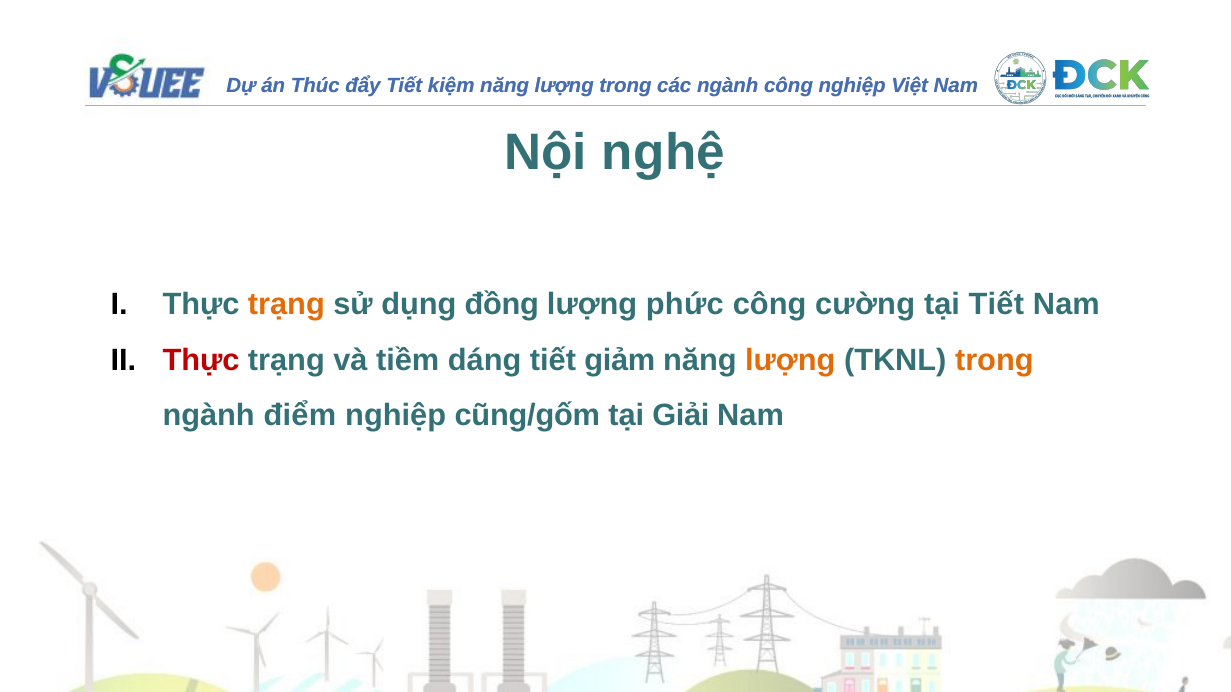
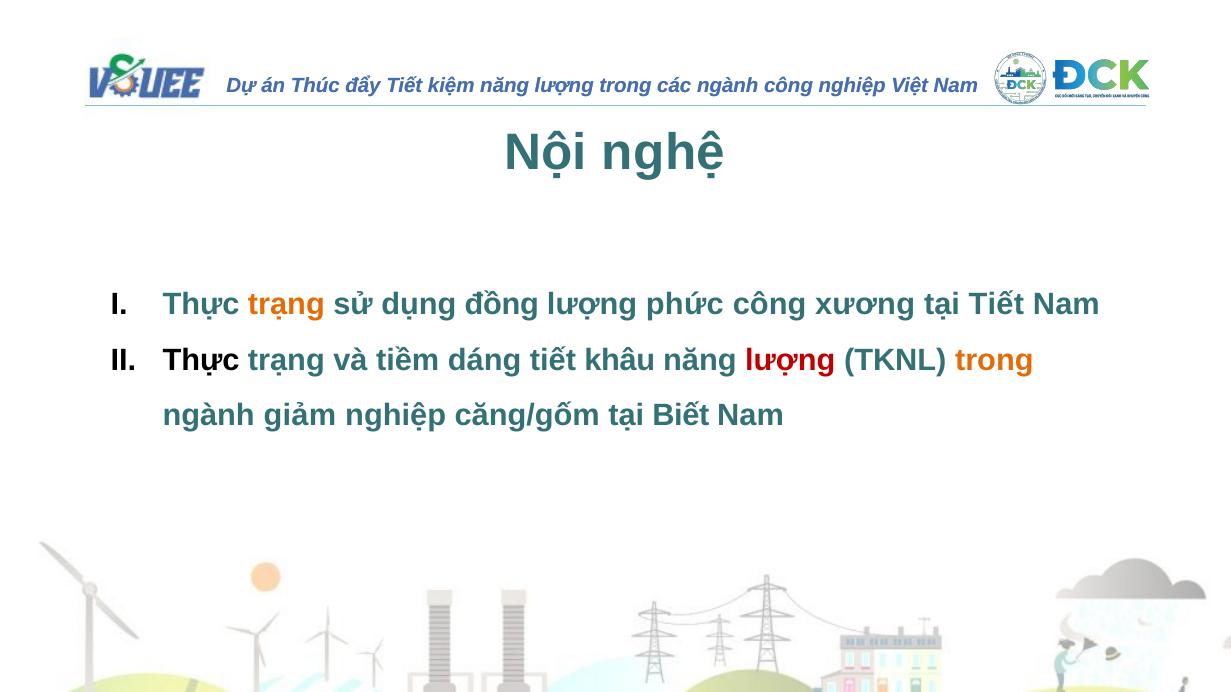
cường: cường -> xương (865, 305)
Thực colour: red -> black (201, 360)
giảm: giảm -> khâu (620, 360)
lượng colour: orange -> red (790, 360)
điểm: điểm -> giảm (300, 416)
cũng/gốm: cũng/gốm -> căng/gốm (527, 416)
Giải: Giải -> Biết (681, 416)
